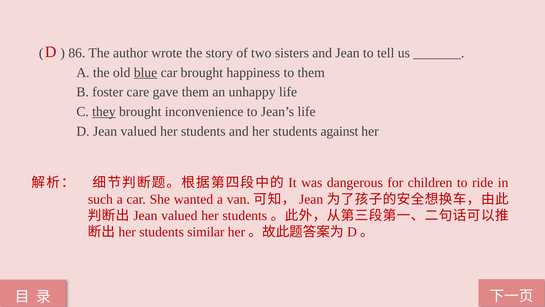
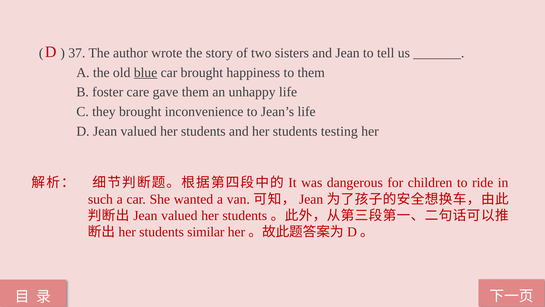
86: 86 -> 37 (77, 53)
they underline: present -> none (104, 112)
against: against -> testing (339, 131)
